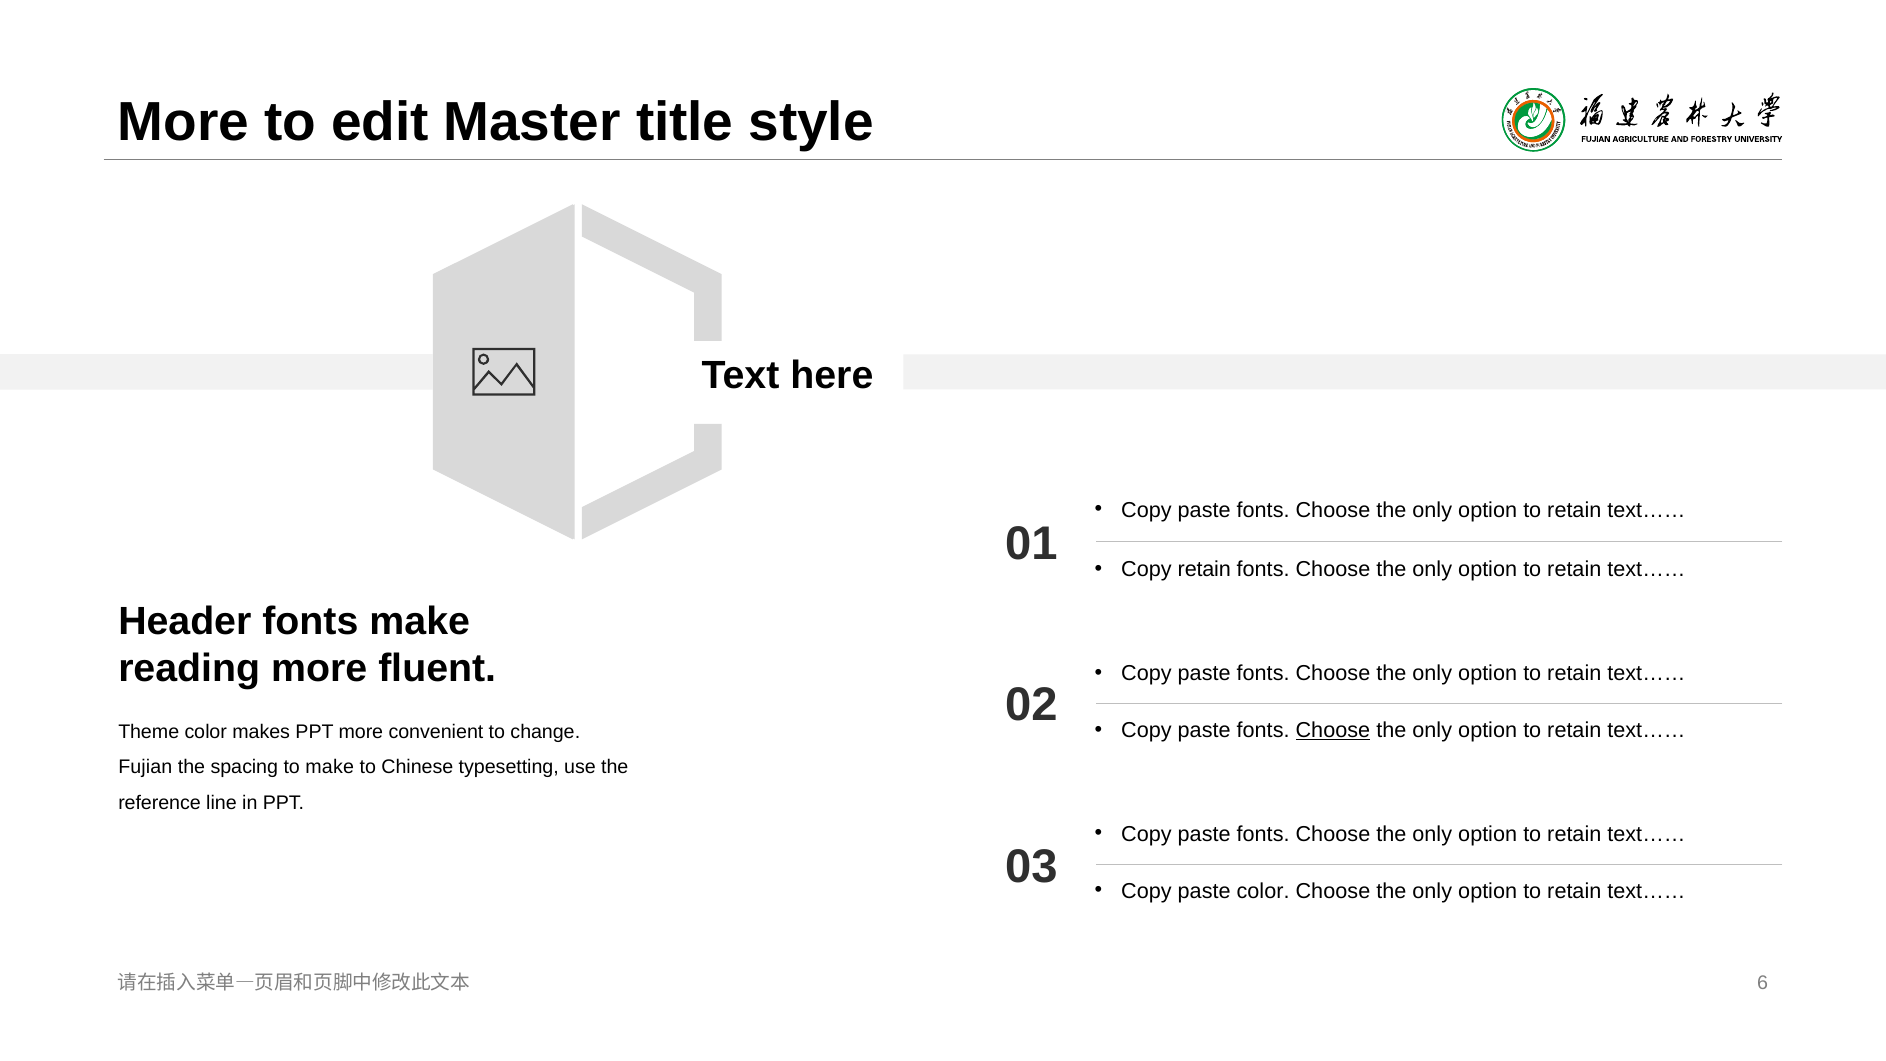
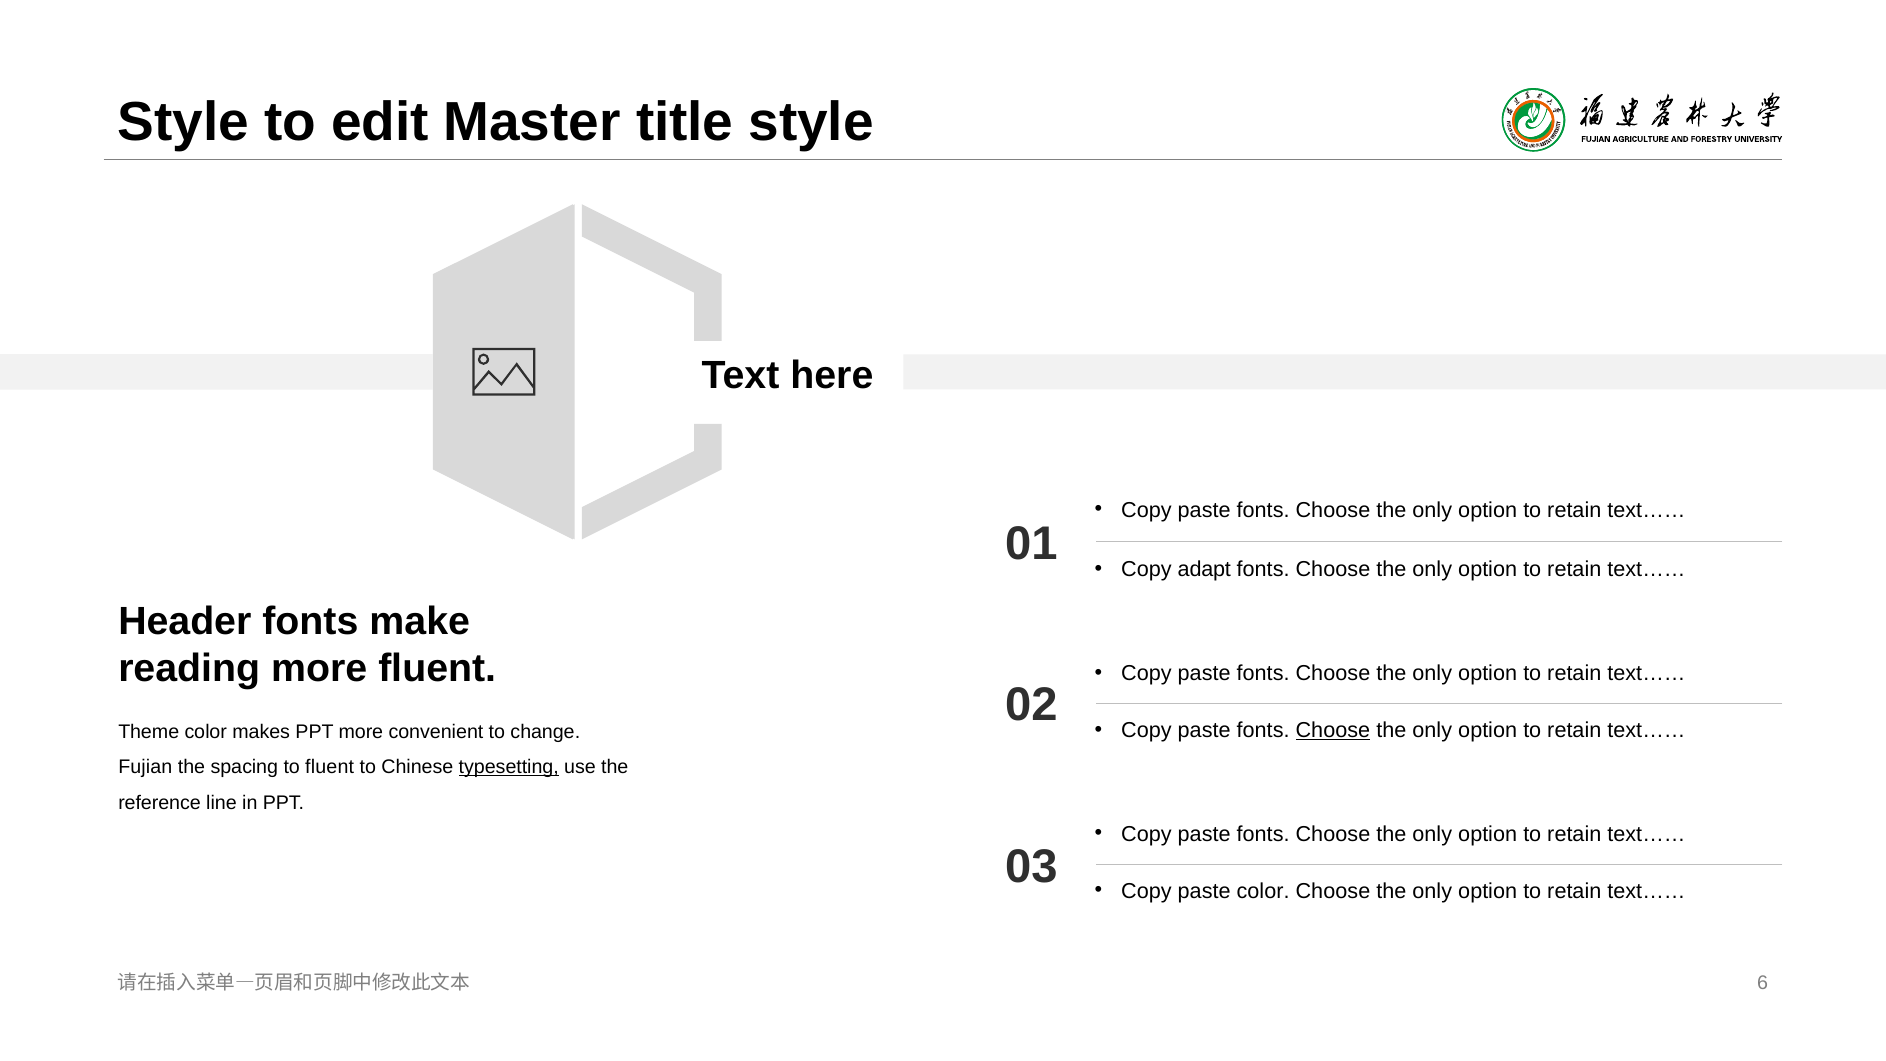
More: More -> Style (183, 122)
Copy retain: retain -> adapt (1204, 570)
to make: make -> fluent (330, 767)
typesetting underline: none -> present (509, 767)
